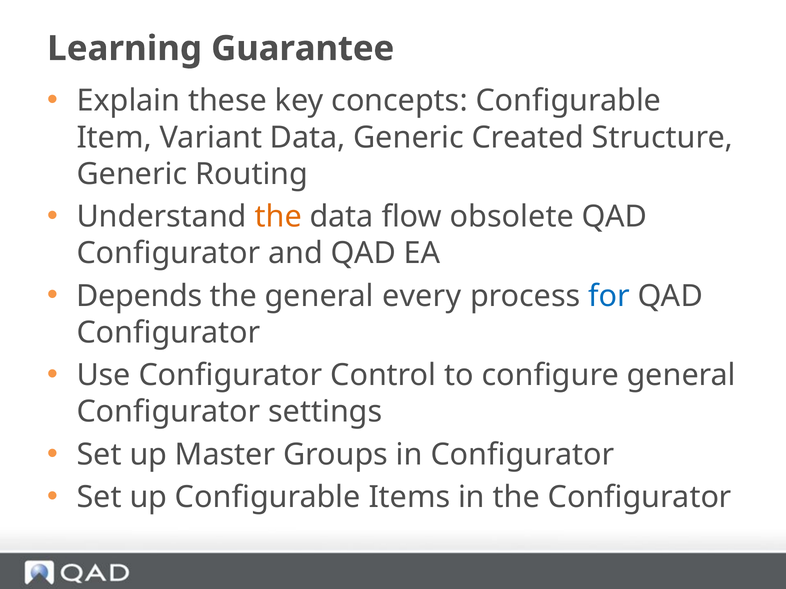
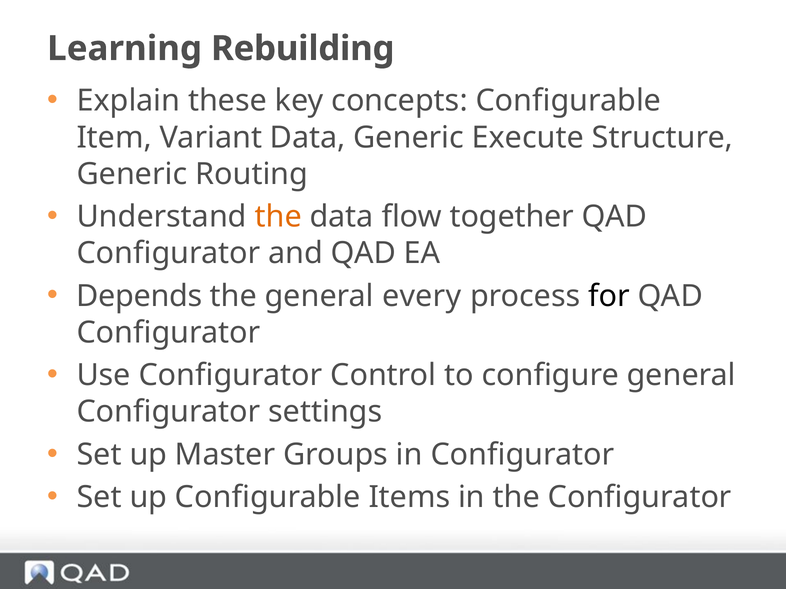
Guarantee: Guarantee -> Rebuilding (303, 49)
Created: Created -> Execute (528, 138)
obsolete: obsolete -> together (512, 217)
for colour: blue -> black (609, 296)
